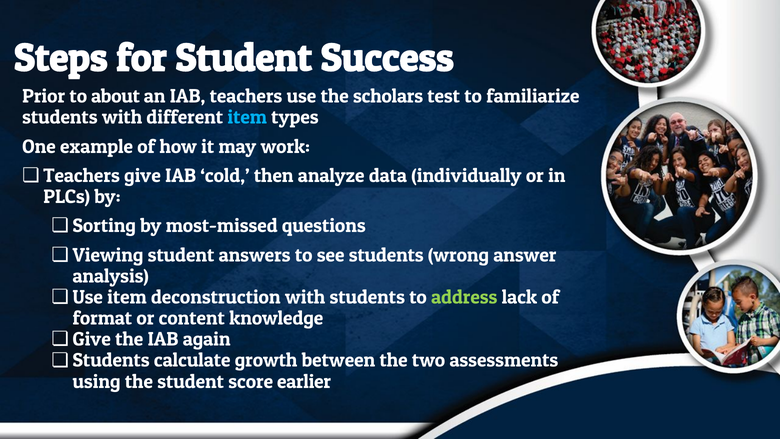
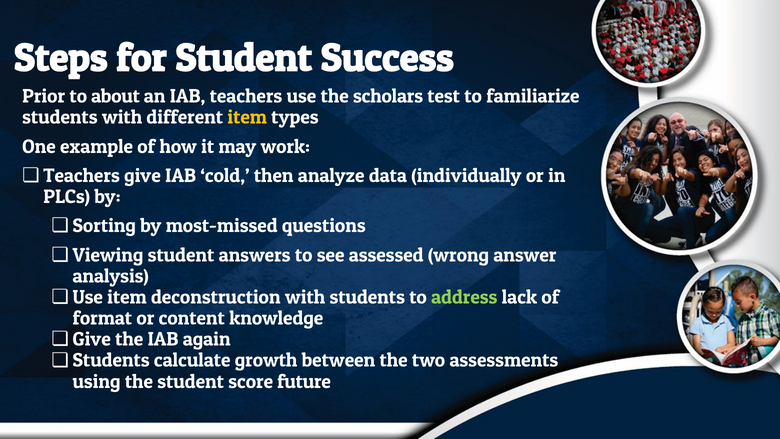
item colour: light blue -> yellow (247, 117)
see students: students -> assessed (386, 255)
earlier: earlier -> future (304, 381)
